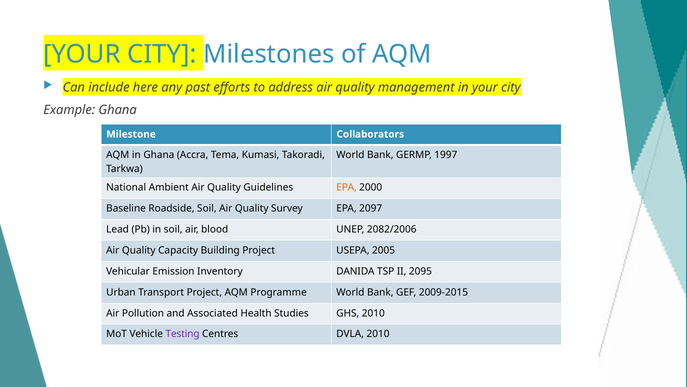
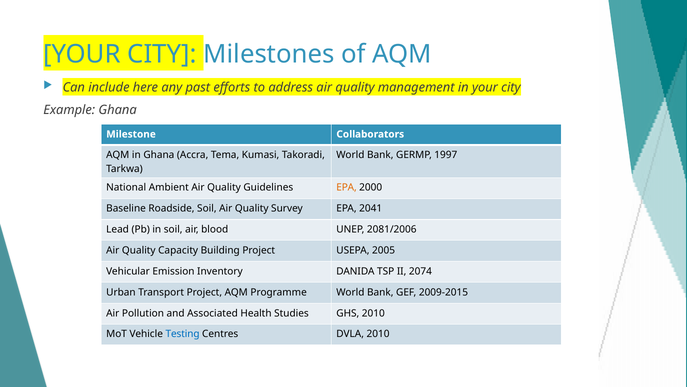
2097: 2097 -> 2041 (371, 208)
2082/2006: 2082/2006 -> 2081/2006 (392, 229)
2095: 2095 -> 2074 (420, 271)
Testing colour: purple -> blue (183, 334)
